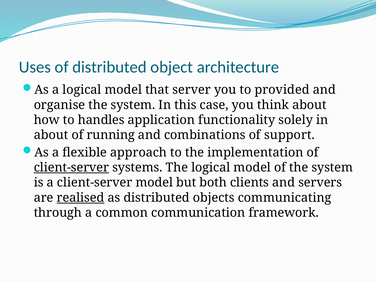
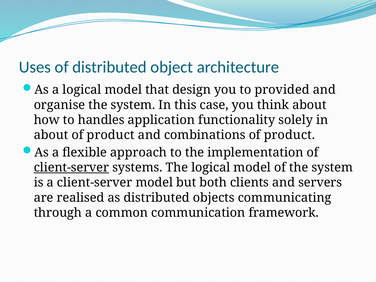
server: server -> design (192, 90)
running: running -> product (111, 135)
combinations of support: support -> product (289, 135)
realised underline: present -> none (80, 198)
